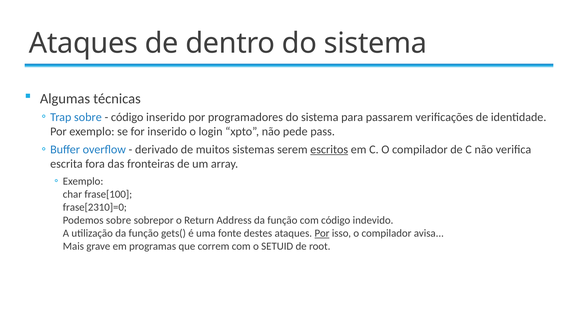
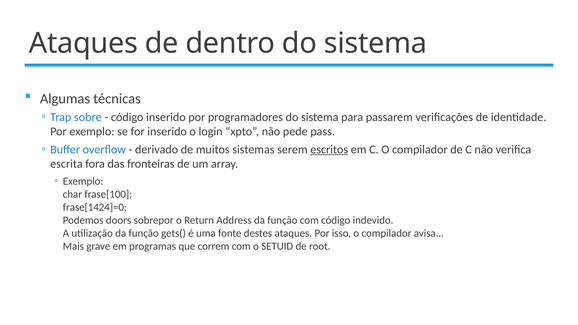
frase[2310]=0: frase[2310]=0 -> frase[1424]=0 (95, 207)
Podemos sobre: sobre -> doors (119, 220)
Por underline: present -> none (322, 233)
